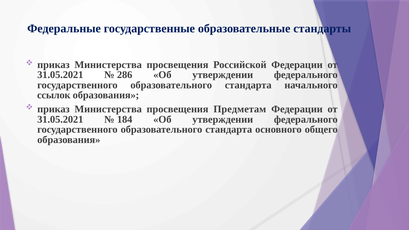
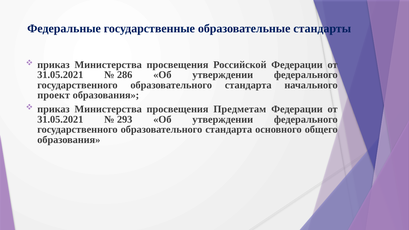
ссылок: ссылок -> проект (54, 95)
184: 184 -> 293 (125, 119)
